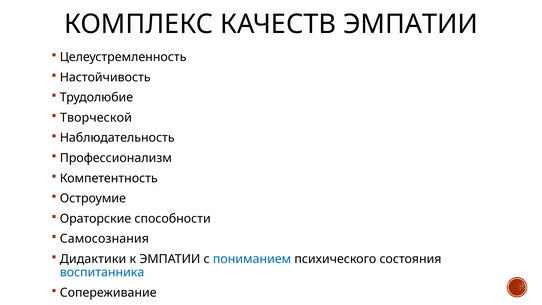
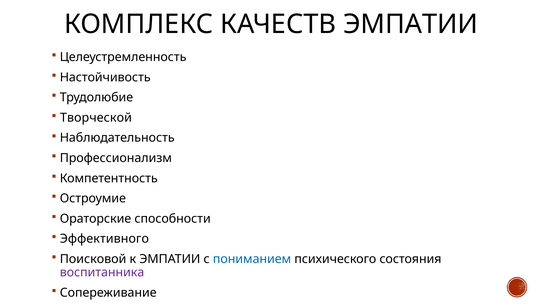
Самосознания: Самосознания -> Эффективного (104, 239)
Дидактики: Дидактики -> Поисковой (93, 259)
воспитанника colour: blue -> purple (102, 272)
